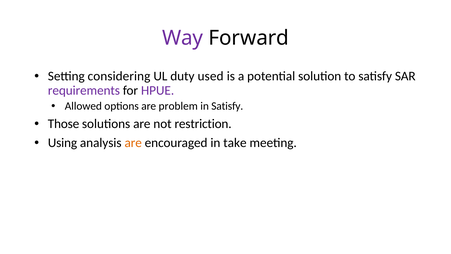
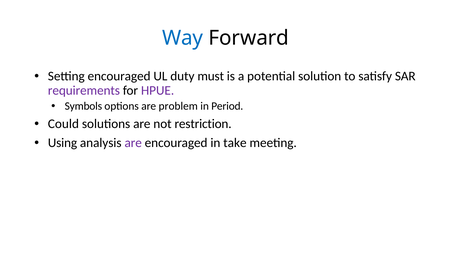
Way colour: purple -> blue (183, 38)
Setting considering: considering -> encouraged (119, 76)
used: used -> must (211, 76)
Allowed: Allowed -> Symbols (83, 106)
in Satisfy: Satisfy -> Period (227, 106)
Those: Those -> Could (63, 124)
are colour: orange -> purple (133, 143)
